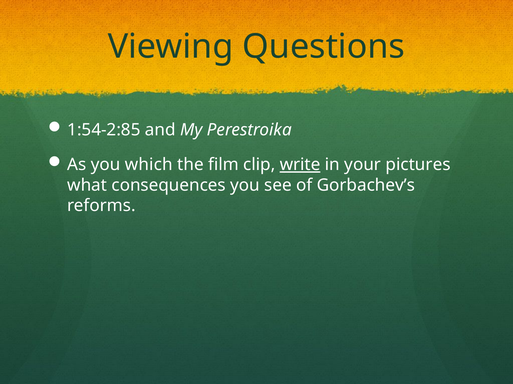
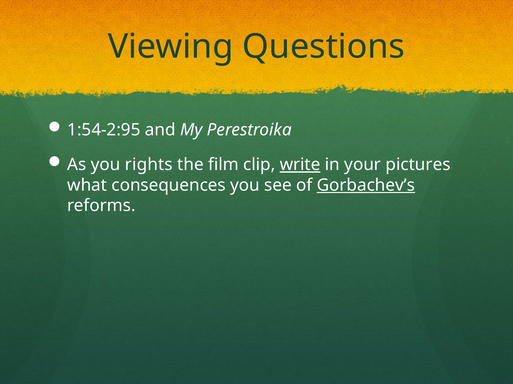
1:54-2:85: 1:54-2:85 -> 1:54-2:95 (104, 130)
which: which -> rights (149, 165)
Gorbachev’s underline: none -> present (366, 185)
